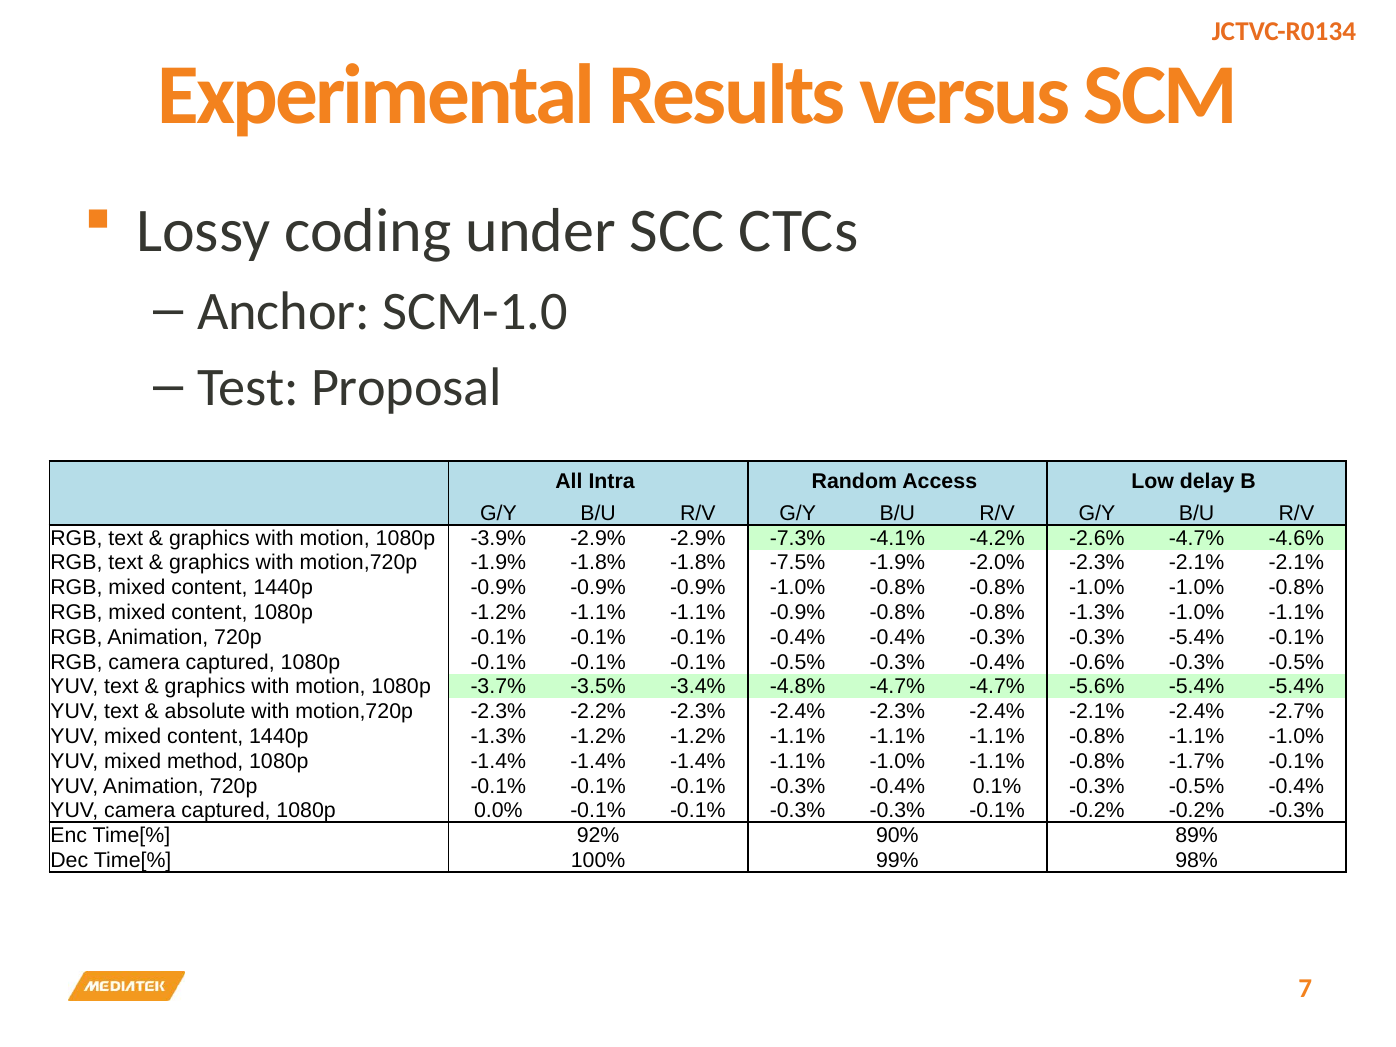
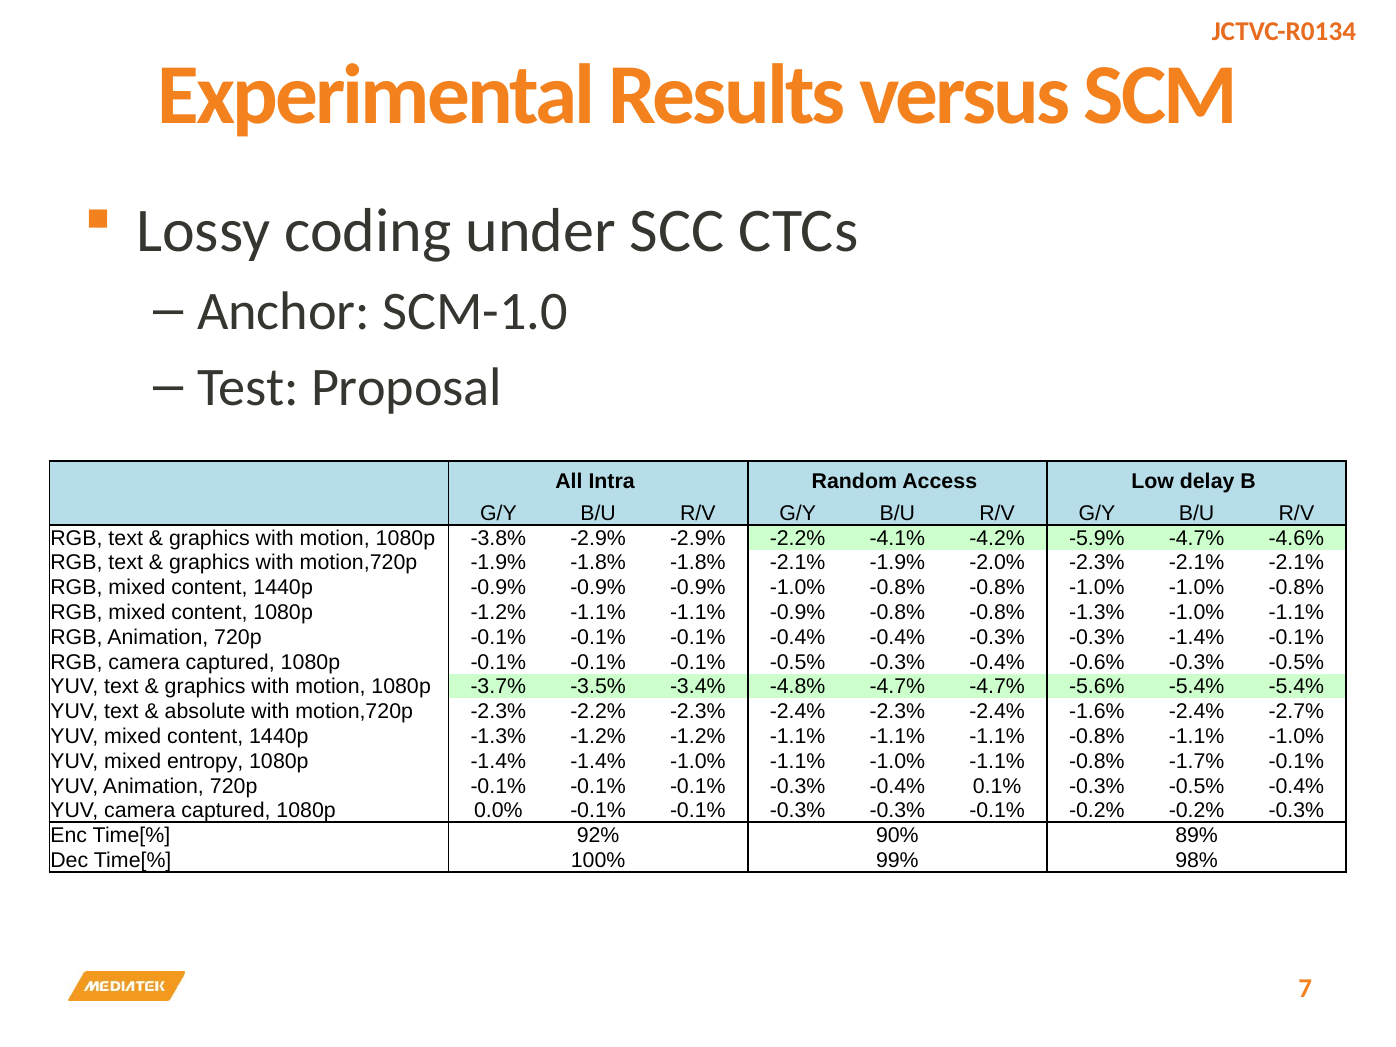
-3.9%: -3.9% -> -3.8% (498, 538)
-2.9% -7.3%: -7.3% -> -2.2% (798, 538)
-2.6%: -2.6% -> -5.9% (1097, 538)
-1.8% -7.5%: -7.5% -> -2.1% (798, 563)
-0.3% -5.4%: -5.4% -> -1.4% (1197, 637)
-2.4% -2.1%: -2.1% -> -1.6% (1097, 712)
method: method -> entropy (205, 761)
-1.4% -1.4% -1.4%: -1.4% -> -1.0% (698, 761)
